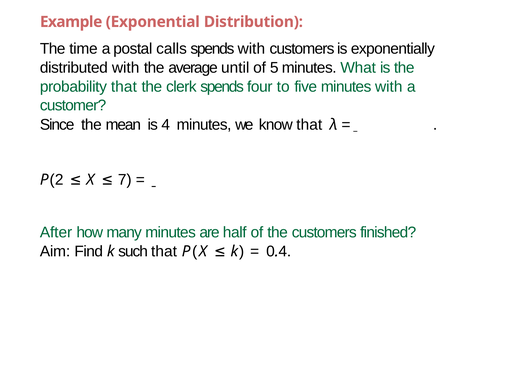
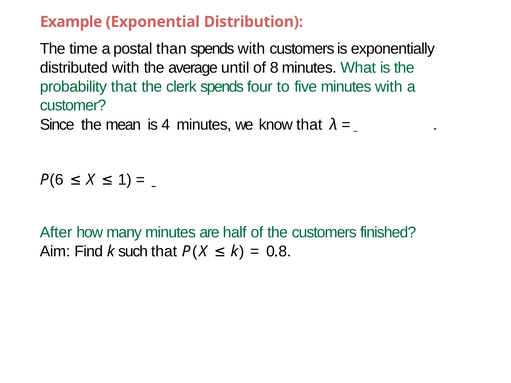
calls: calls -> than (171, 49)
of 5: 5 -> 8 (274, 68)
2: 2 -> 6 (57, 180)
7: 7 -> 1 (125, 180)
4: 4 -> 8 (285, 252)
